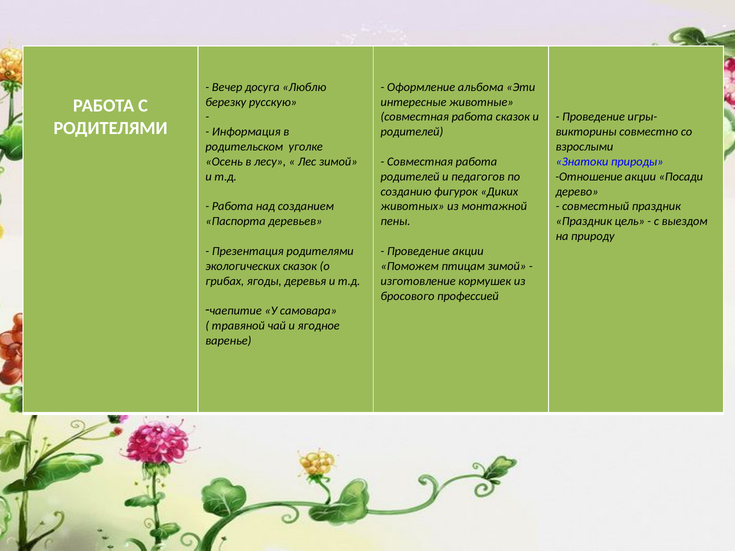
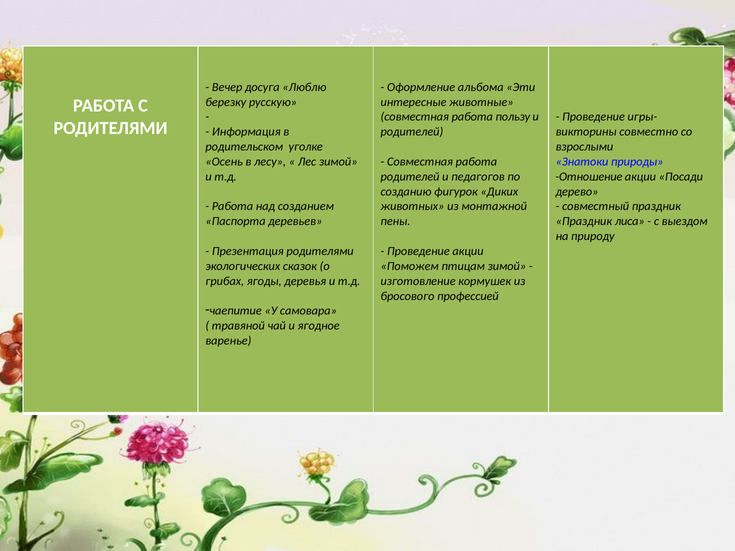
работа сказок: сказок -> пользу (513, 117)
цель: цель -> лиса (630, 221)
